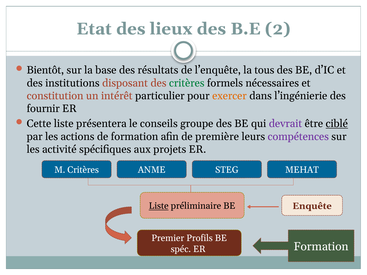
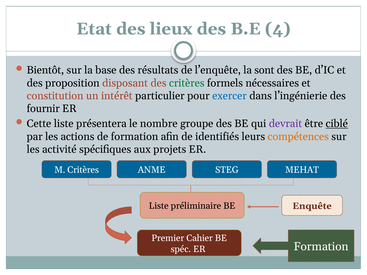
2: 2 -> 4 (278, 29)
tous: tous -> sont (264, 70)
institutions: institutions -> proposition (72, 83)
exercer colour: orange -> blue (229, 96)
conseils: conseils -> nombre (159, 124)
première: première -> identifiés (217, 137)
compétences colour: purple -> orange (298, 137)
Liste underline: present -> none (159, 206)
Profils: Profils -> Cahier (200, 238)
